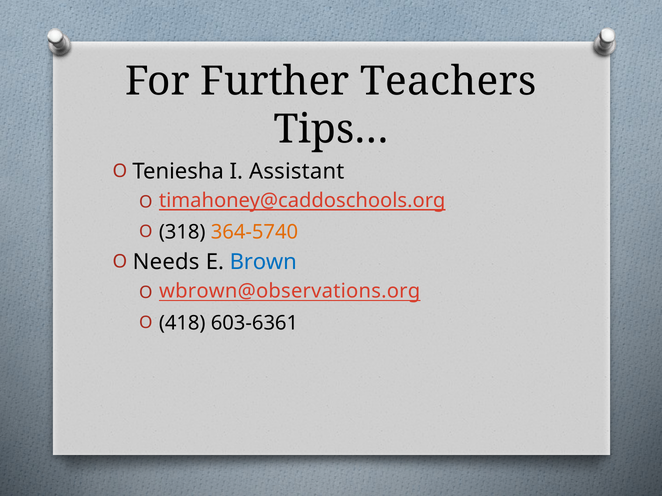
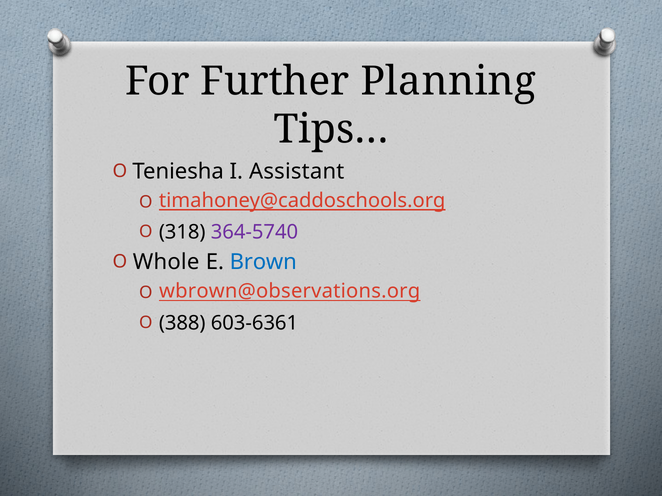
Teachers: Teachers -> Planning (448, 81)
364-5740 colour: orange -> purple (254, 232)
Needs: Needs -> Whole (166, 262)
418: 418 -> 388 (182, 323)
